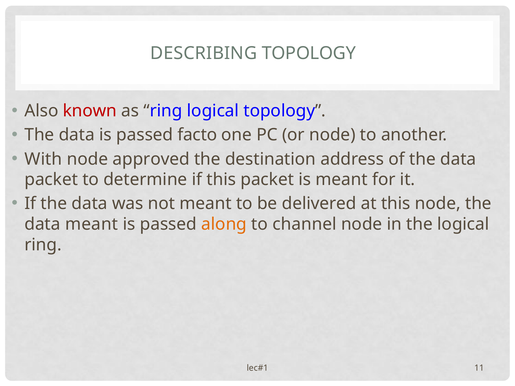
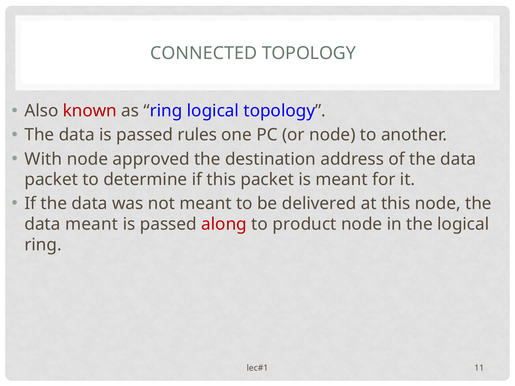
DESCRIBING: DESCRIBING -> CONNECTED (204, 53)
facto: facto -> rules (197, 135)
along colour: orange -> red (224, 224)
channel: channel -> product (304, 224)
